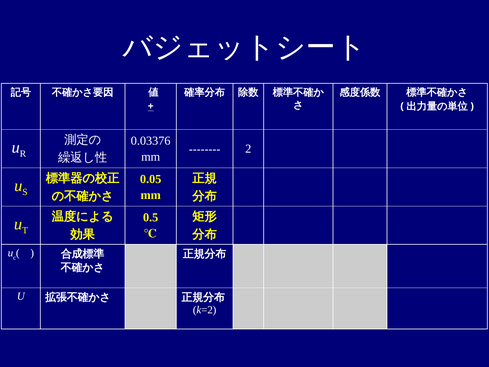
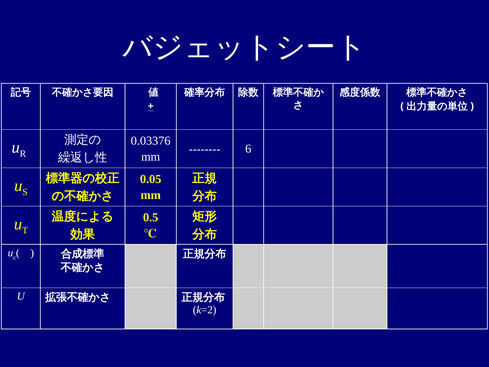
2: 2 -> 6 (248, 149)
